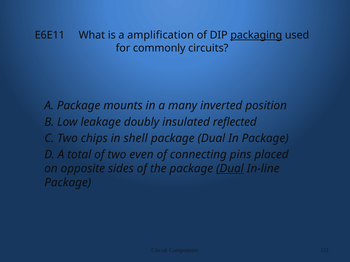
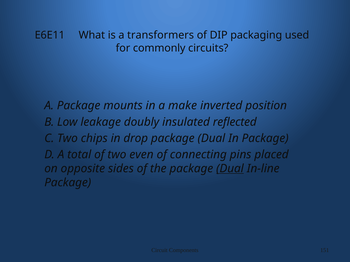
amplification: amplification -> transformers (161, 35)
packaging underline: present -> none (256, 35)
many: many -> make (183, 106)
shell: shell -> drop (136, 138)
